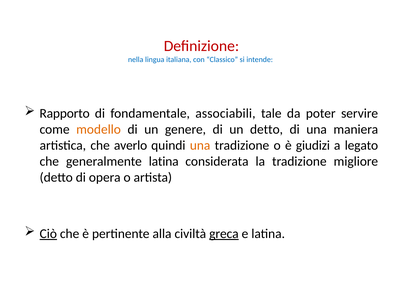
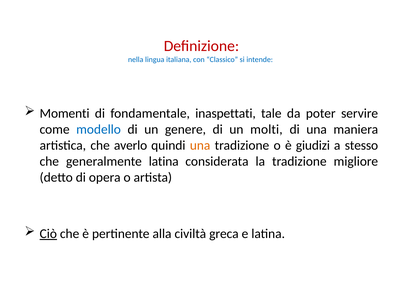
Rapporto: Rapporto -> Momenti (65, 114)
associabili: associabili -> inaspettati (226, 114)
modello colour: orange -> blue (99, 130)
un detto: detto -> molti (266, 130)
legato: legato -> stesso (361, 146)
greca underline: present -> none (224, 234)
